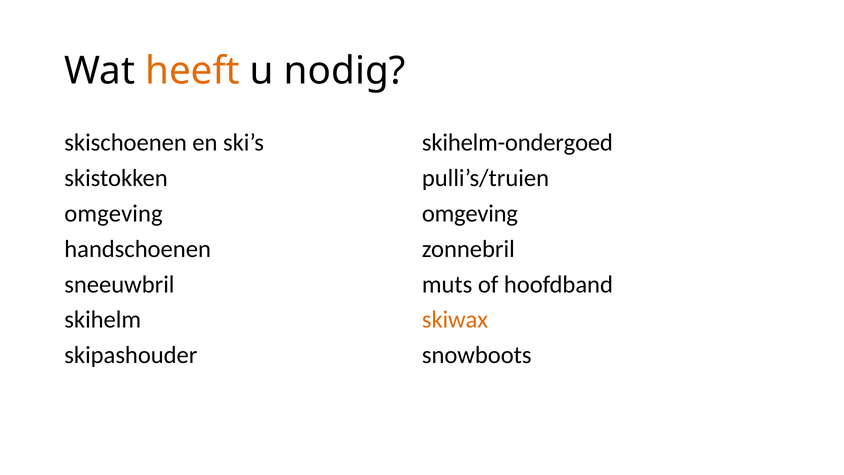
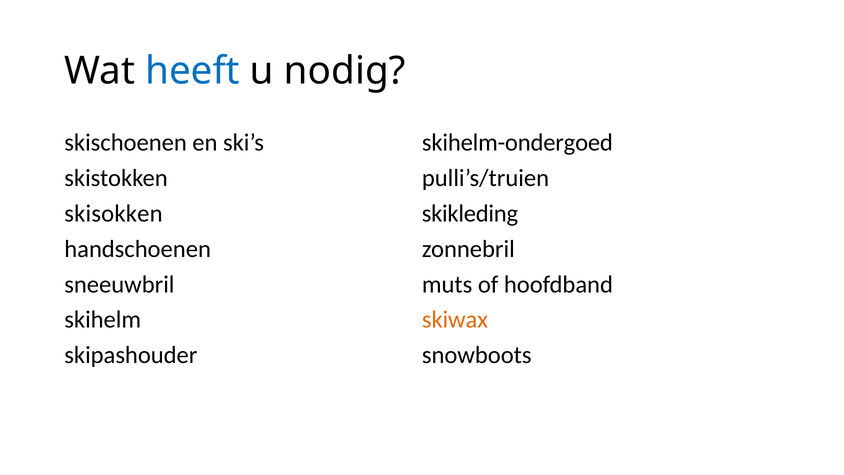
heeft colour: orange -> blue (193, 71)
omgeving: omgeving -> skisokken (113, 213)
omgeving: omgeving -> skikleding (470, 213)
